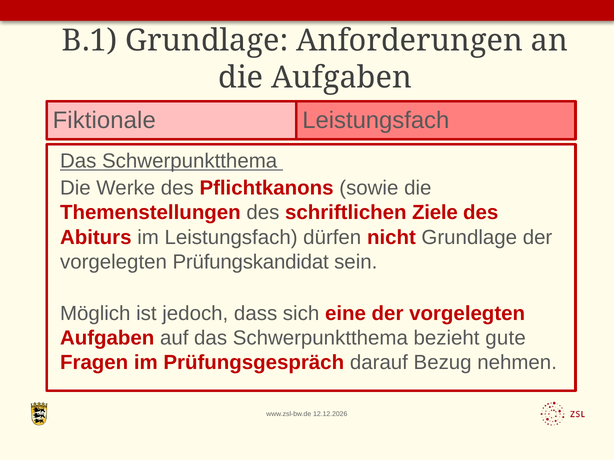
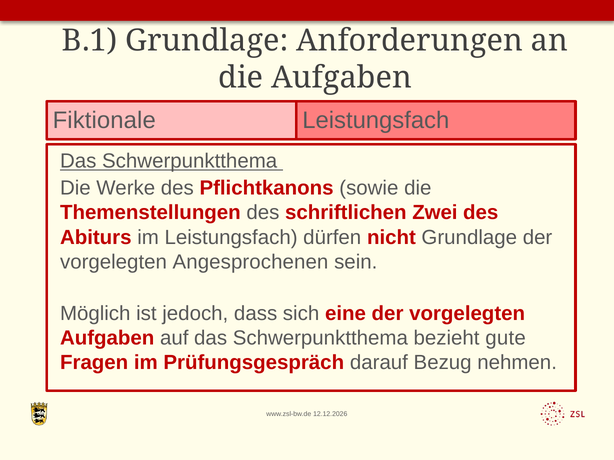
Ziele: Ziele -> Zwei (435, 213)
Prüfungskandidat: Prüfungskandidat -> Angesprochenen (250, 262)
